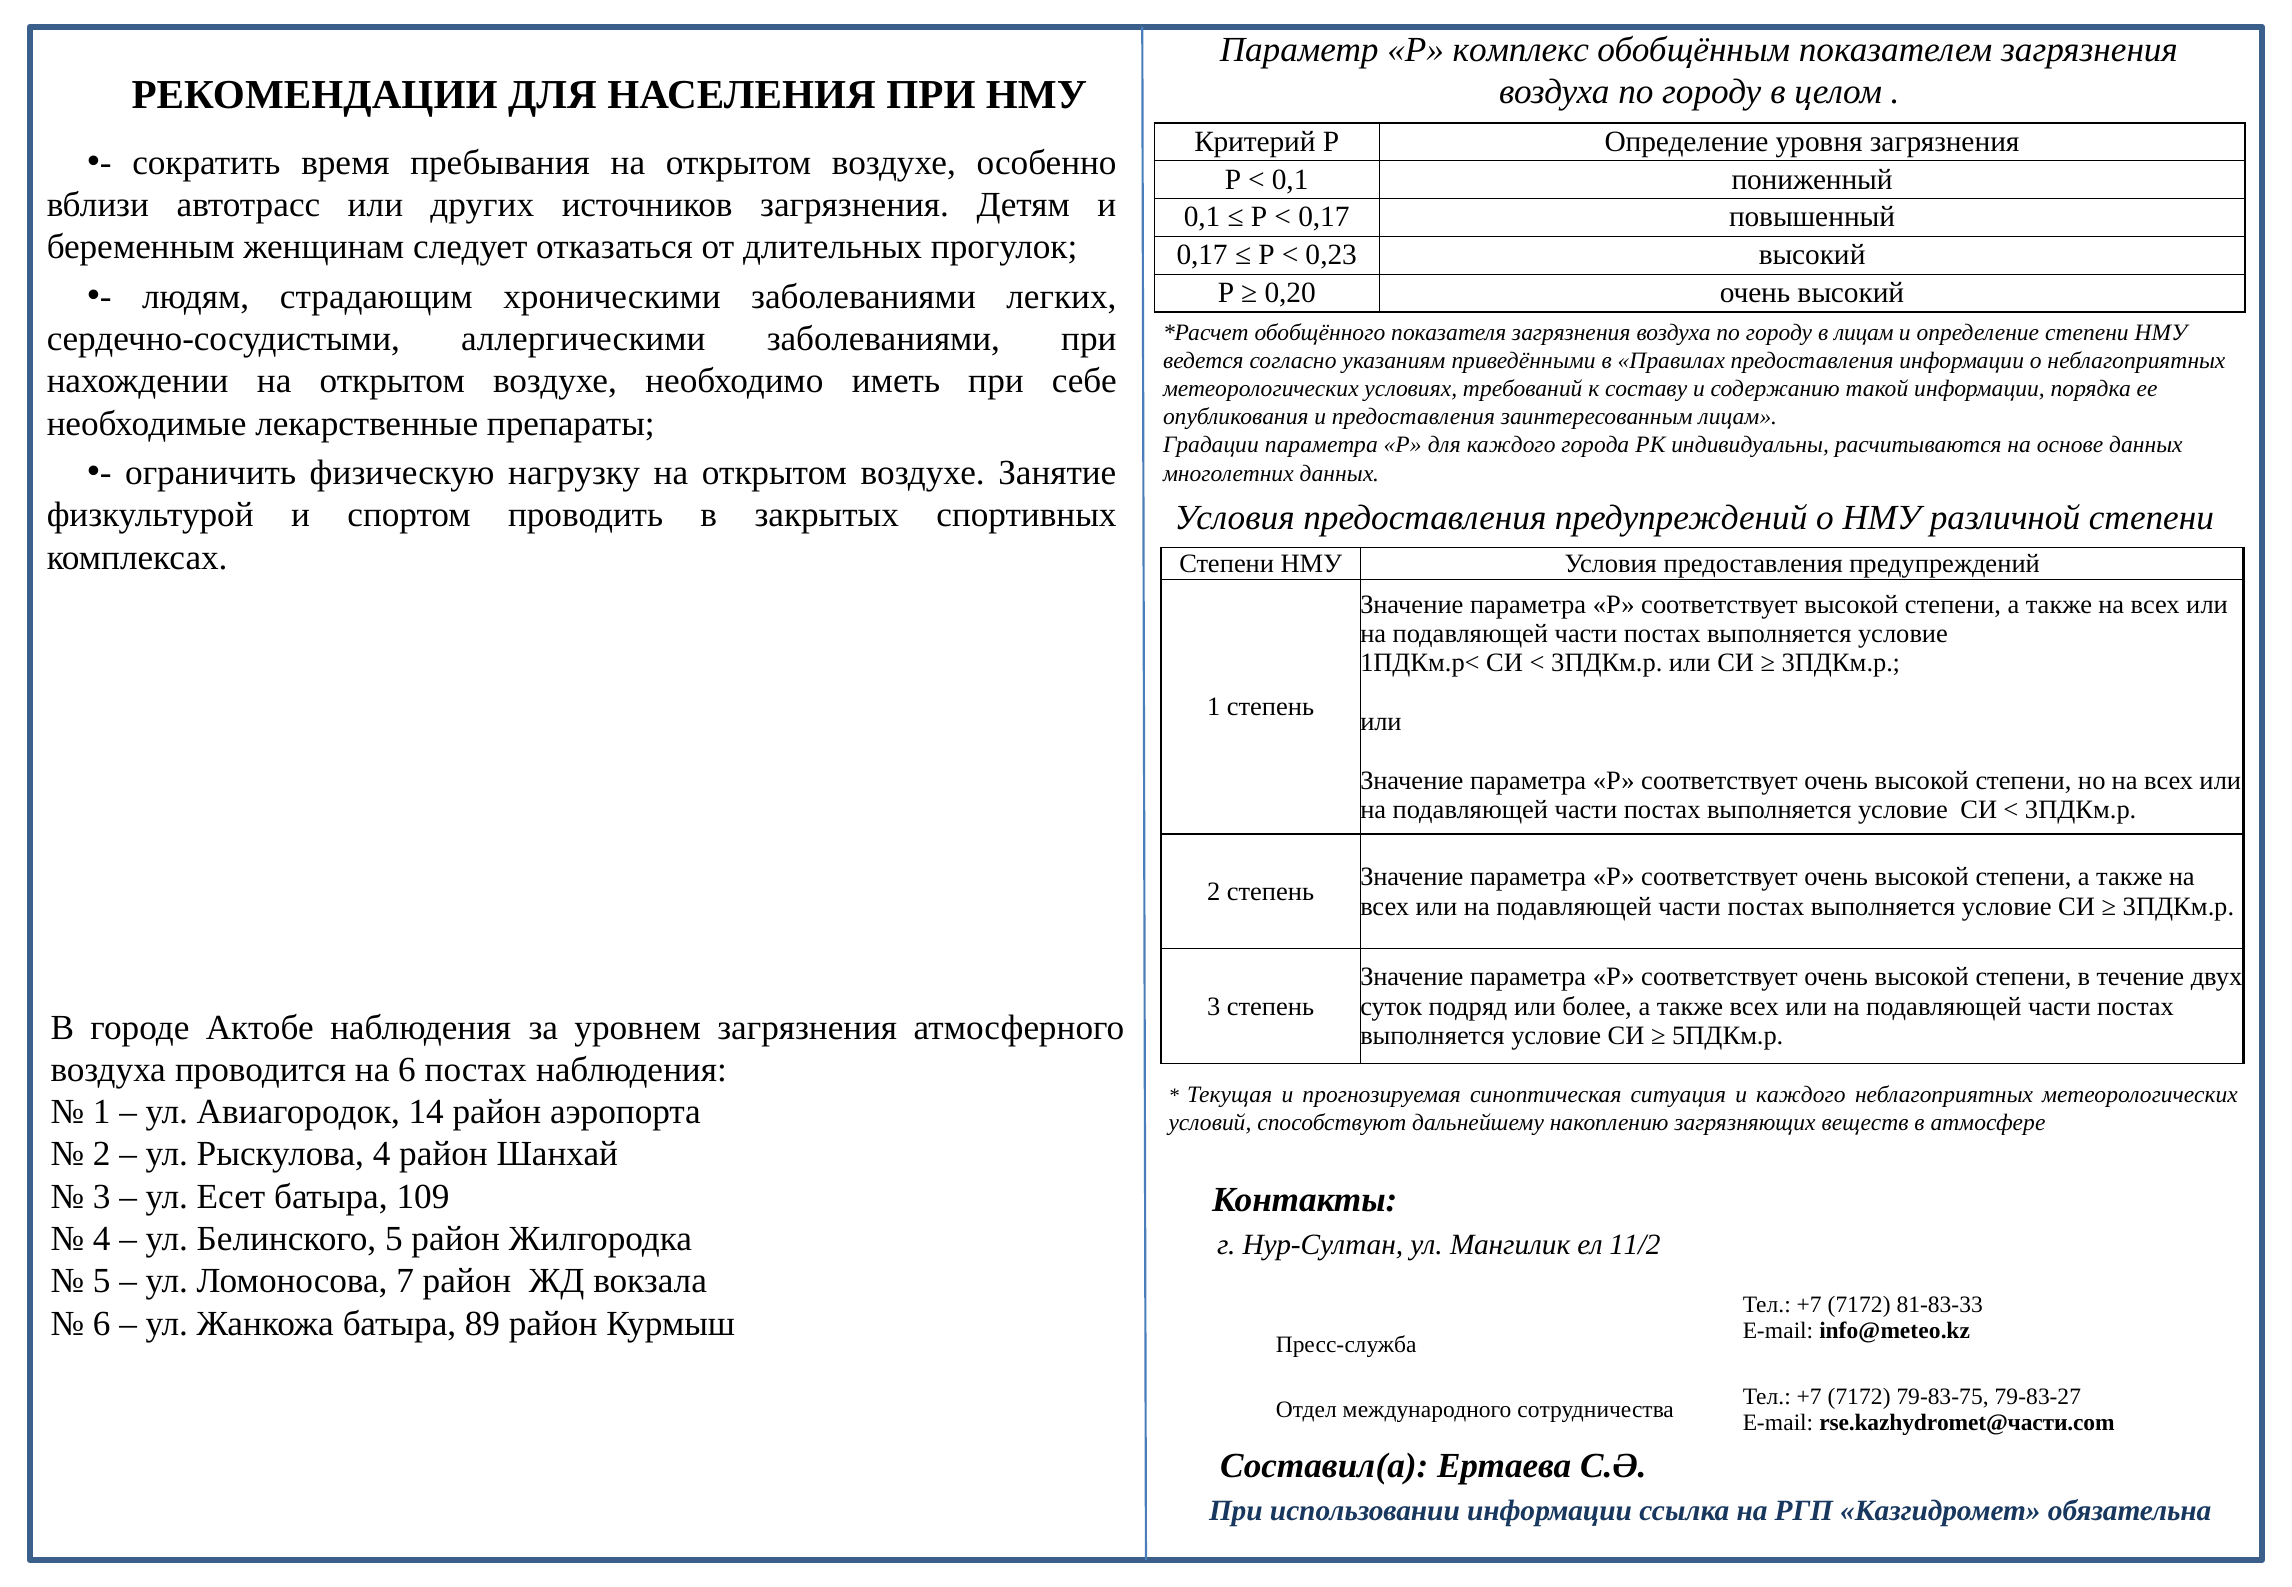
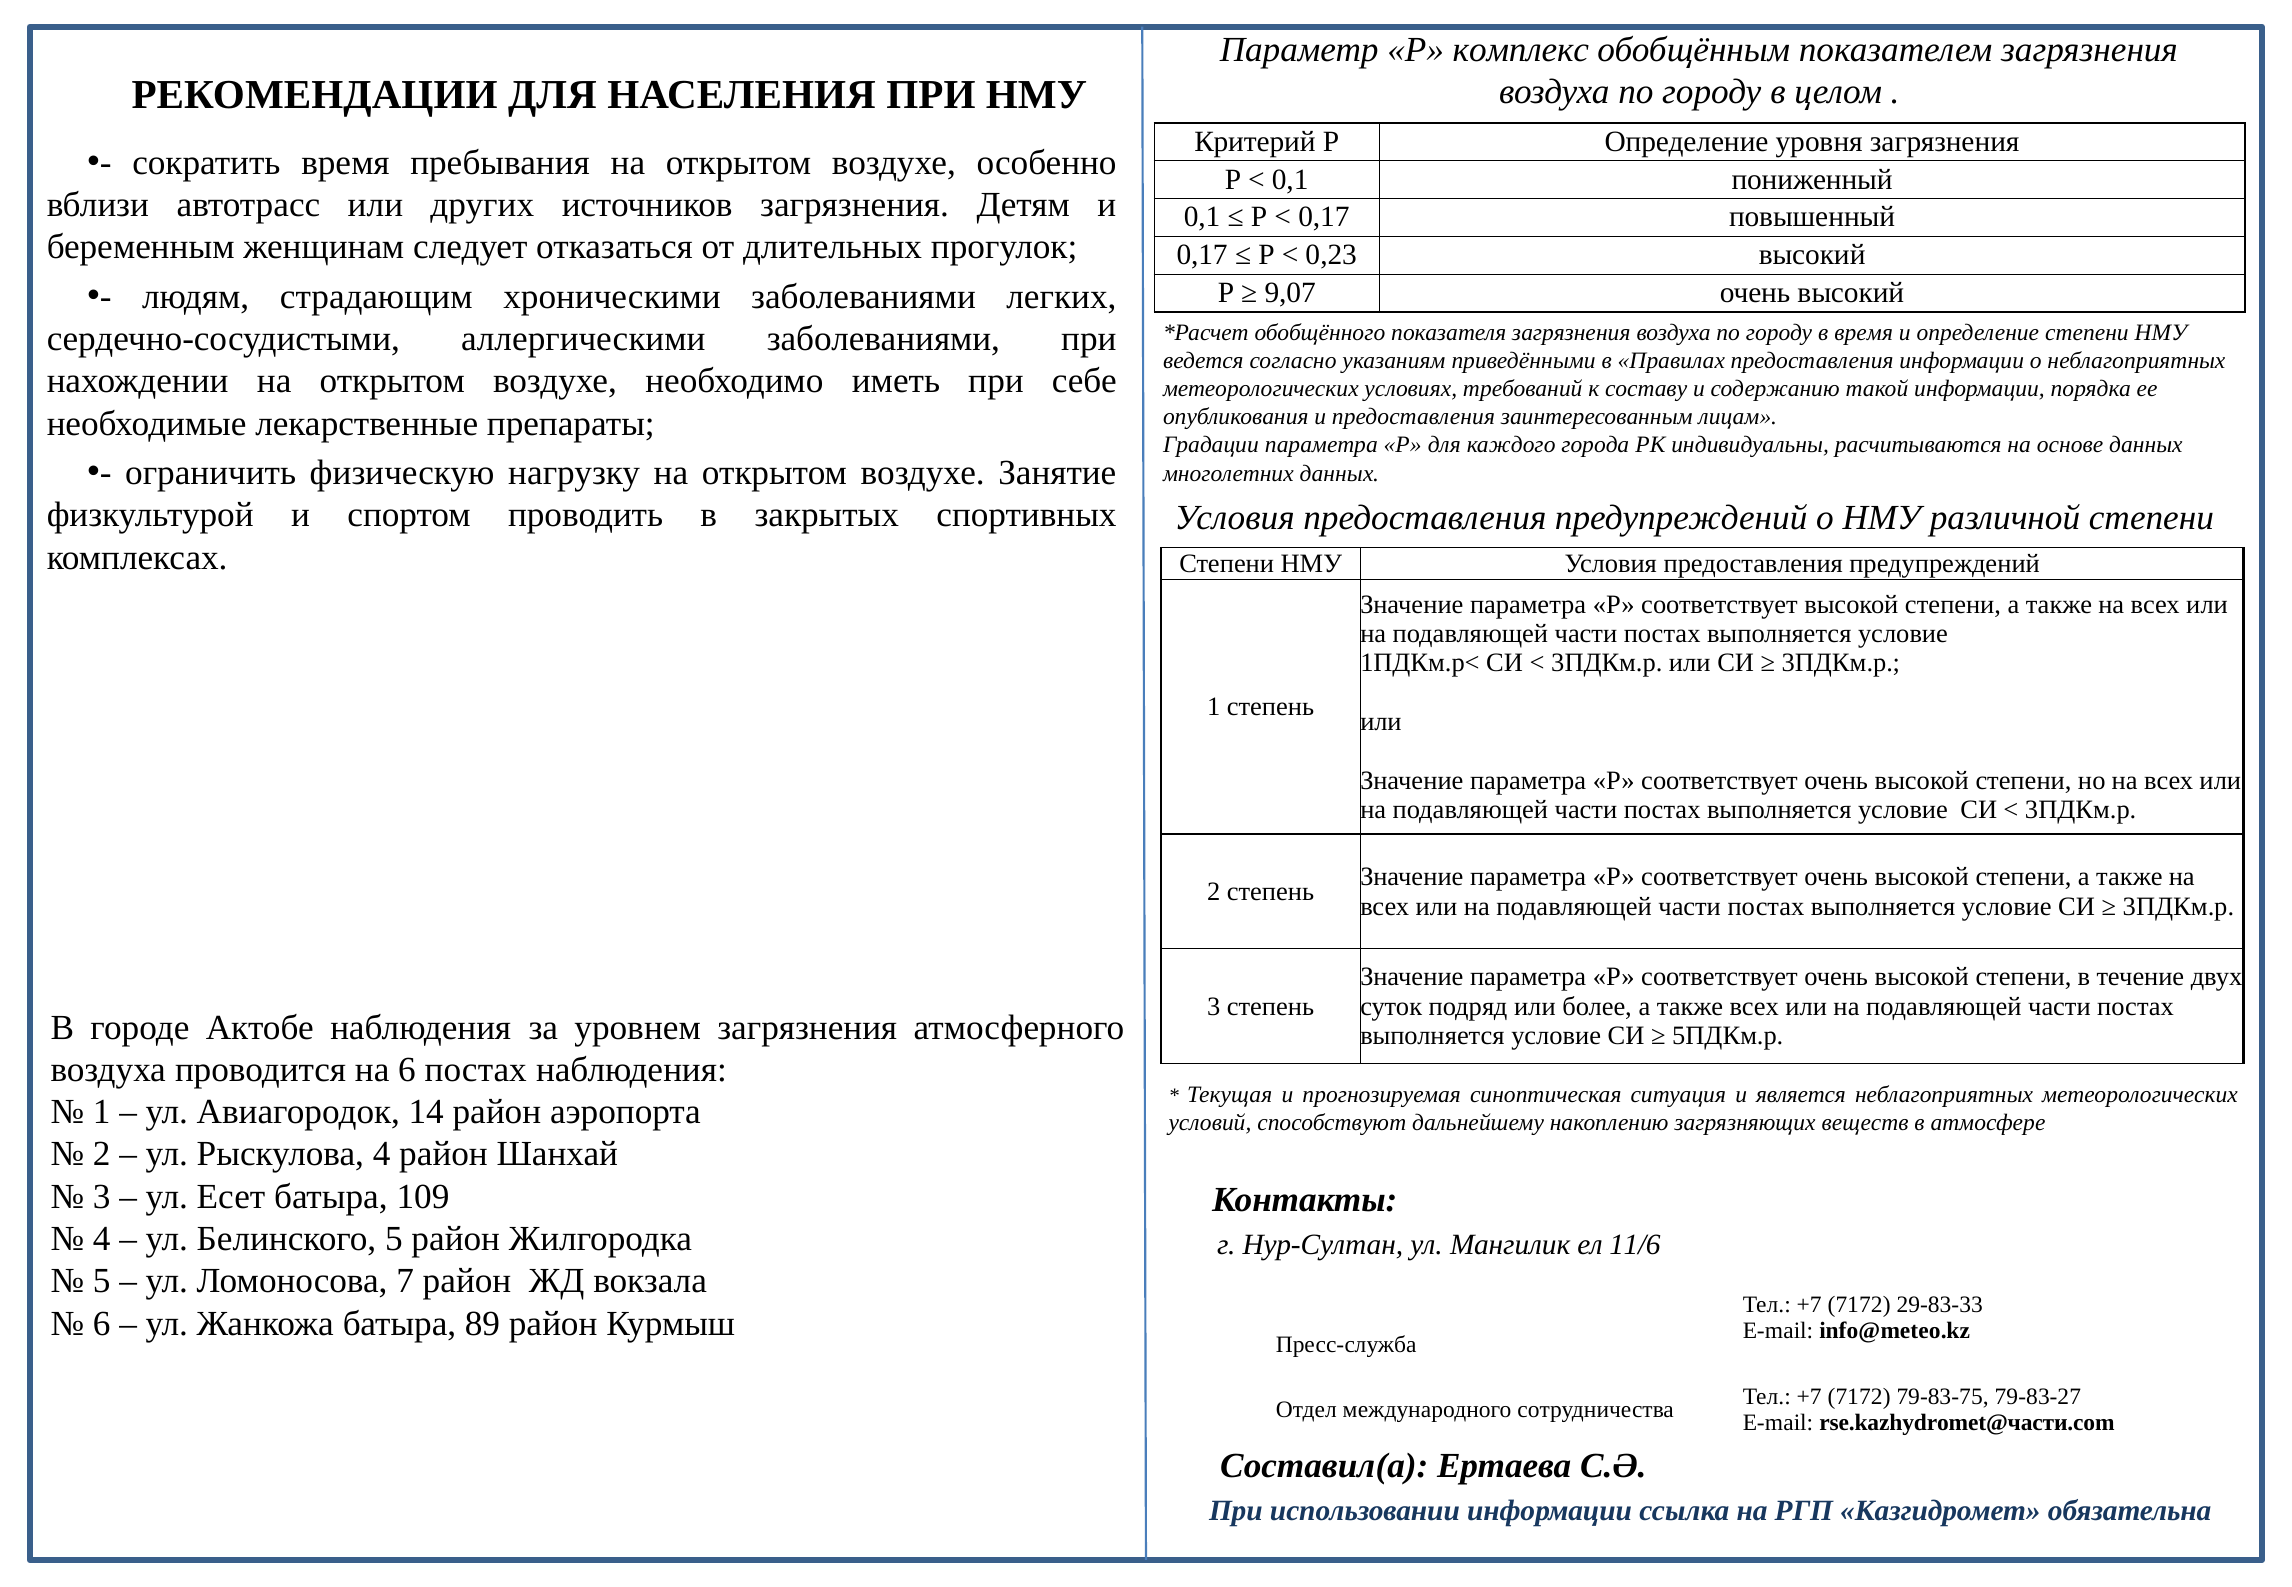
0,20: 0,20 -> 9,07 (1290, 293)
в лицам: лицам -> время (1864, 333)
и каждого: каждого -> является (1801, 1095)
11/2: 11/2 -> 11/6 (1635, 1245)
81-83-33: 81-83-33 -> 29-83-33 (1940, 1305)
